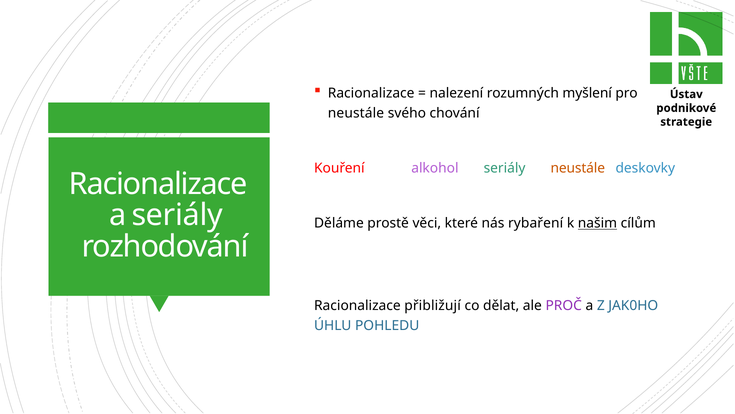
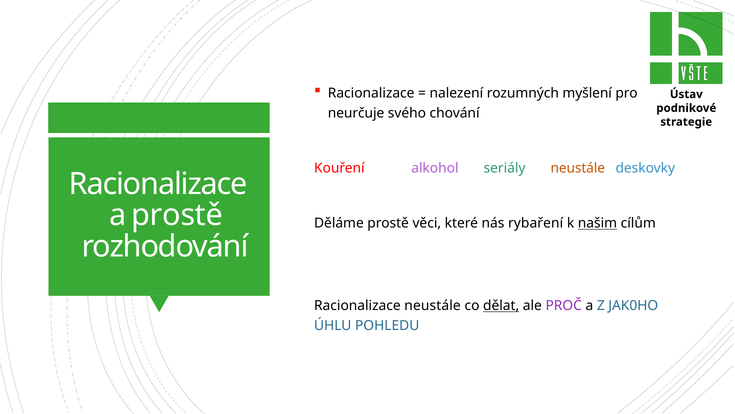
neustále: neustále -> neurčuje (356, 113)
a seriály: seriály -> prostě (177, 215)
Racionalizace přibližují: přibližují -> neustále (433, 305)
dělat underline: none -> present (501, 305)
